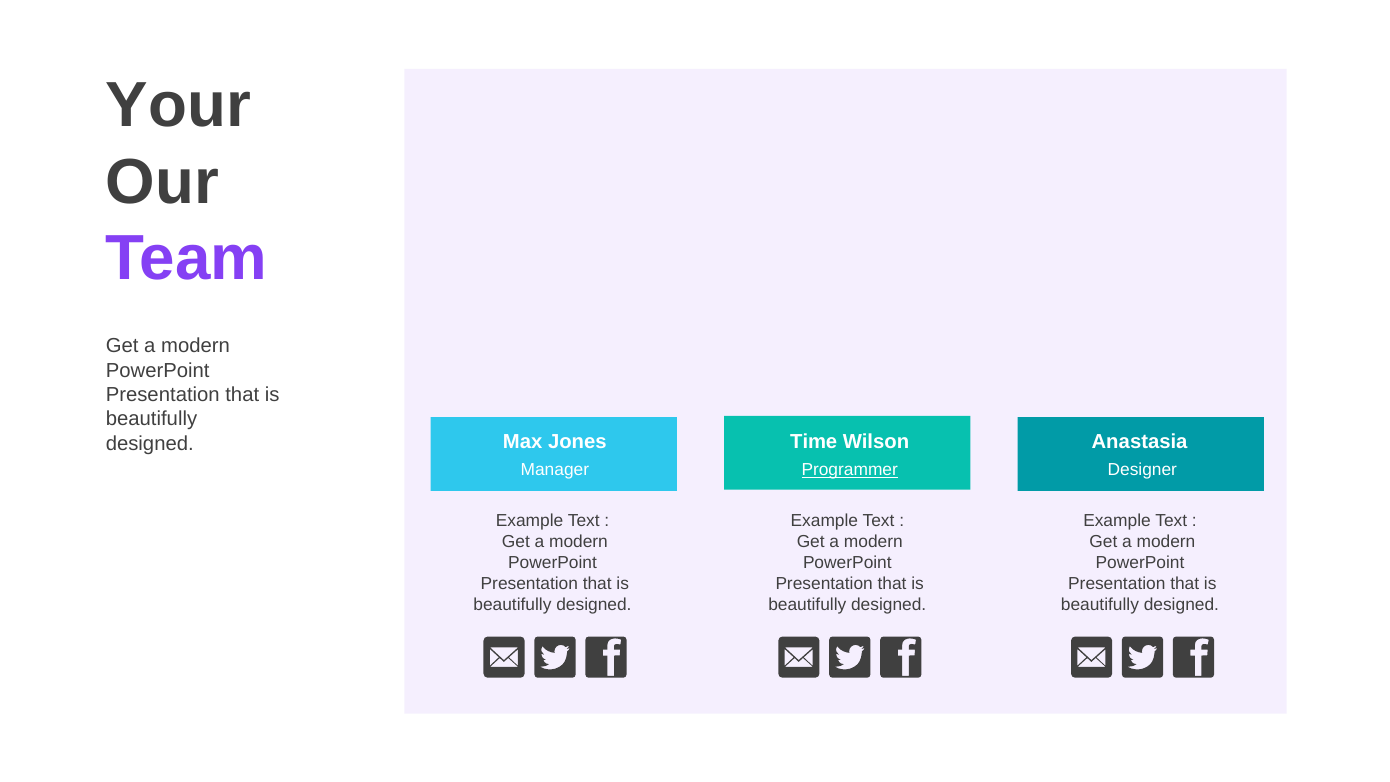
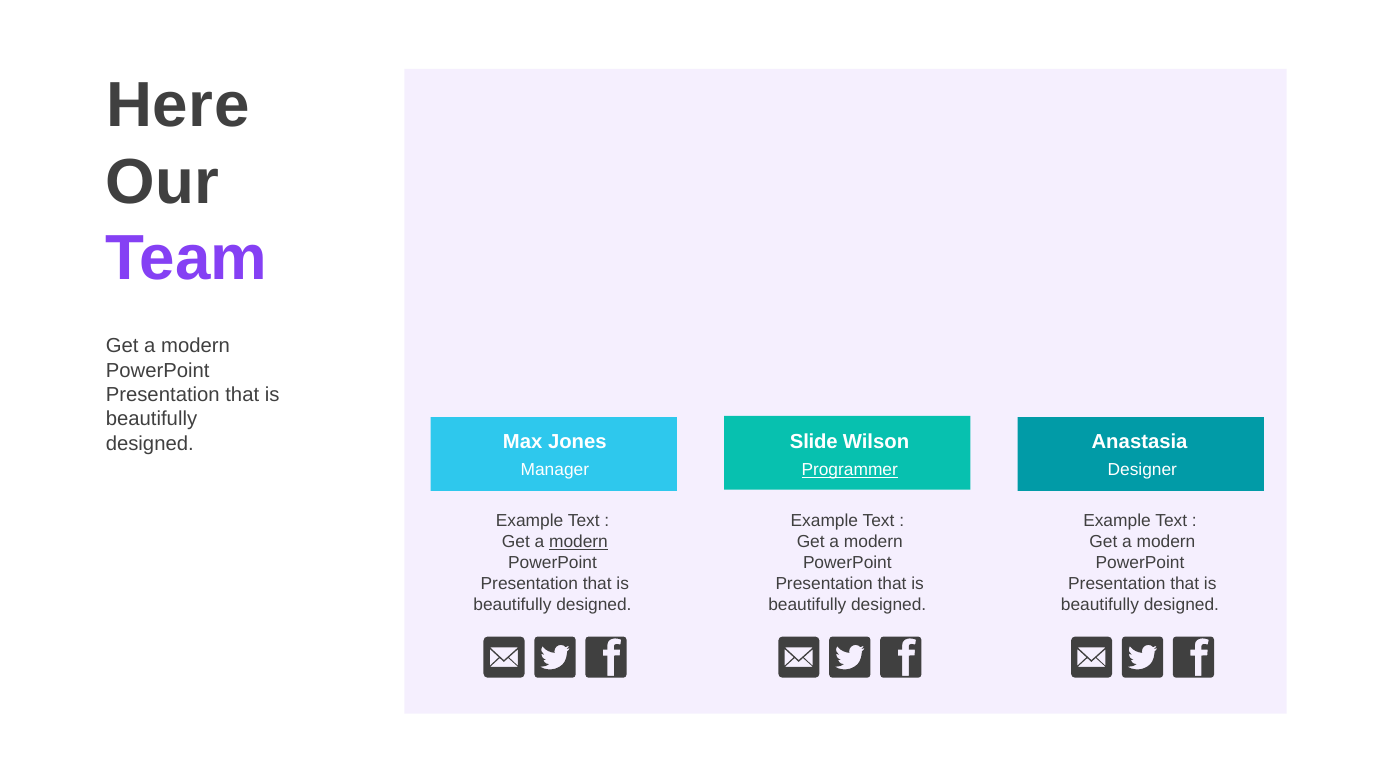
Your: Your -> Here (178, 106)
Time: Time -> Slide (814, 442)
modern underline: none -> present (578, 542)
